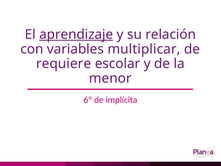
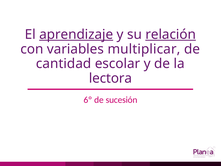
relación underline: none -> present (171, 34)
requiere: requiere -> cantidad (64, 64)
menor: menor -> lectora (110, 78)
implícita: implícita -> sucesión (122, 100)
